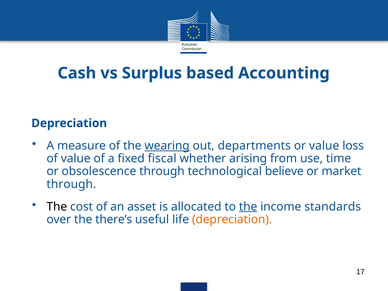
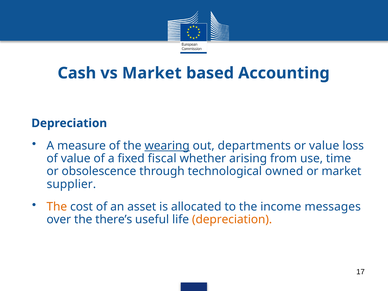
vs Surplus: Surplus -> Market (152, 73)
believe: believe -> owned (284, 171)
through: through -> supplier (71, 184)
The colour: black -> orange (57, 207)
the underline: present -> none (248, 207)
standards: standards -> messages (333, 207)
